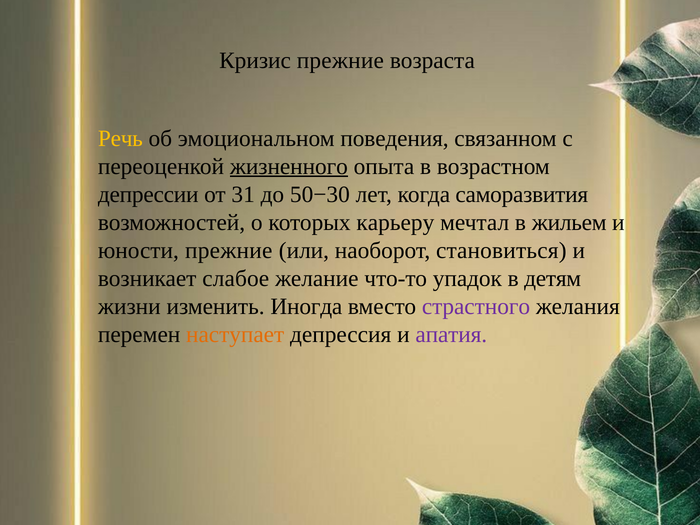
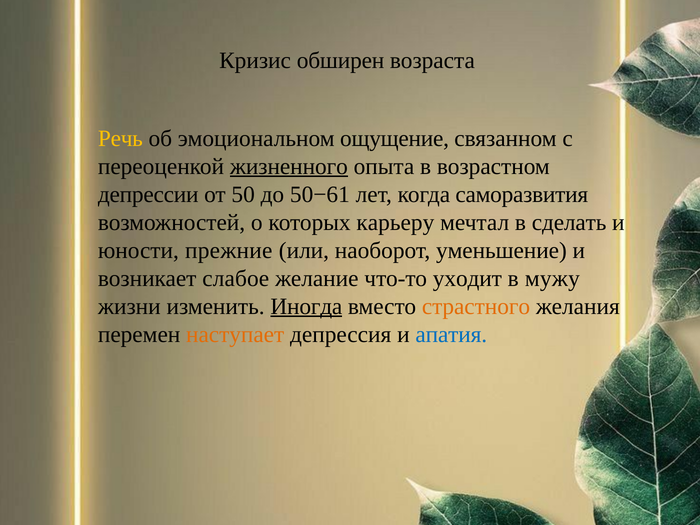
Кризис прежние: прежние -> обширен (341, 61)
поведения: поведения -> ощущение (395, 138)
31: 31 -> 50 (243, 194)
50−30: 50−30 -> 50−61 (320, 194)
жильем: жильем -> сделать (569, 222)
становиться: становиться -> уменьшение (501, 250)
упадок: упадок -> уходит (467, 278)
детям: детям -> мужу (552, 278)
Иногда underline: none -> present (306, 306)
страстного colour: purple -> orange (476, 306)
апатия colour: purple -> blue (451, 334)
